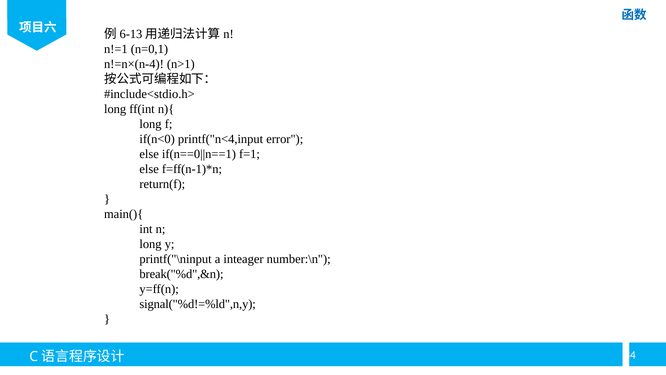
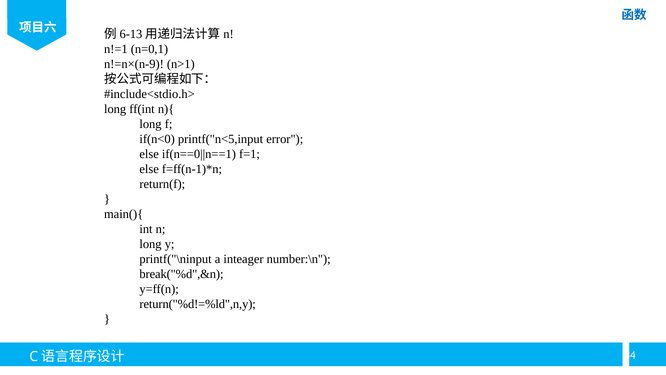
n!=n×(n-4: n!=n×(n-4 -> n!=n×(n-9 (134, 64)
printf("n<4,input: printf("n<4,input -> printf("n<5,input (221, 139)
signal("%d!=%ld",n,y: signal("%d!=%ld",n,y -> return("%d!=%ld",n,y (198, 304)
